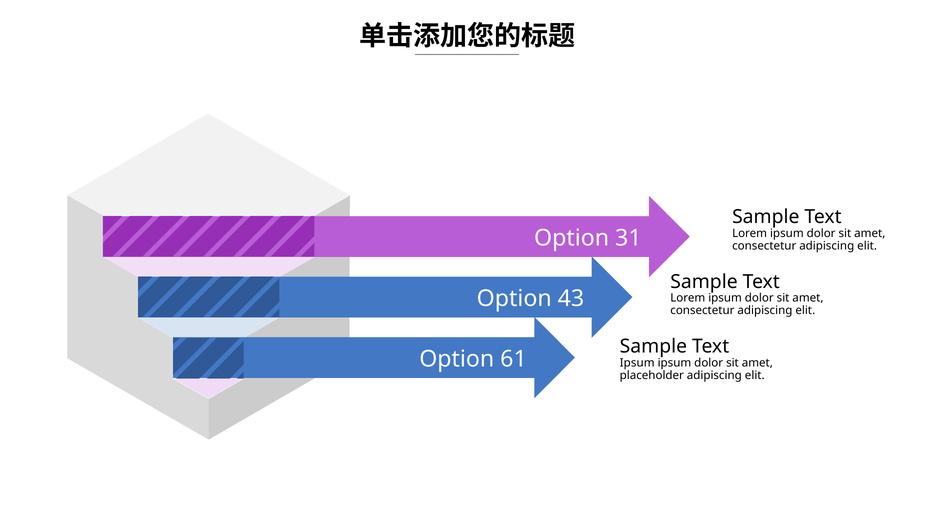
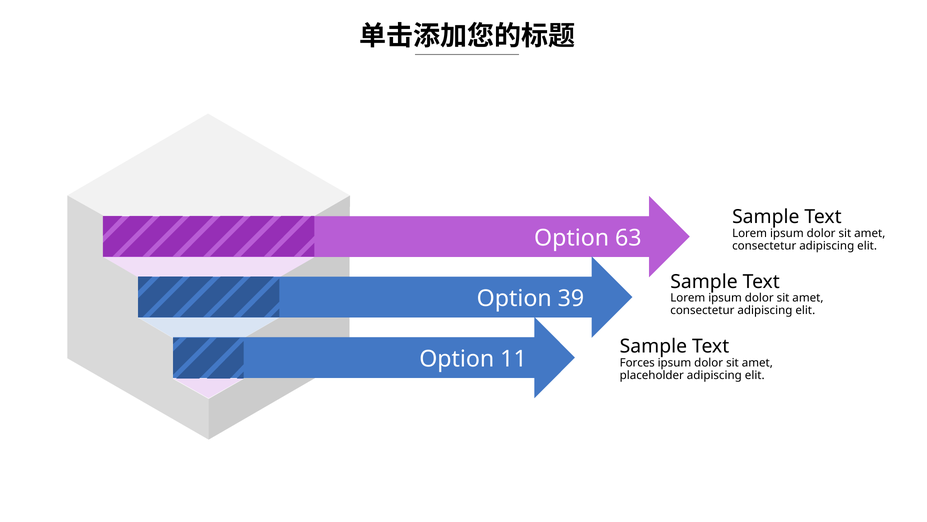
31: 31 -> 63 (628, 238)
43: 43 -> 39 (571, 298)
61: 61 -> 11 (514, 359)
Ipsum: Ipsum -> Forces (637, 362)
